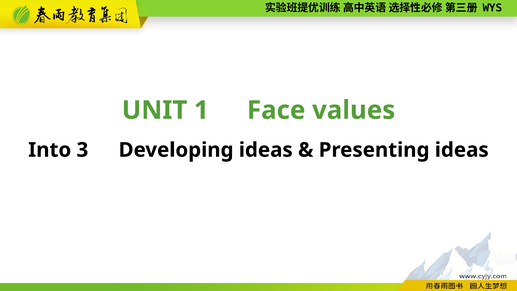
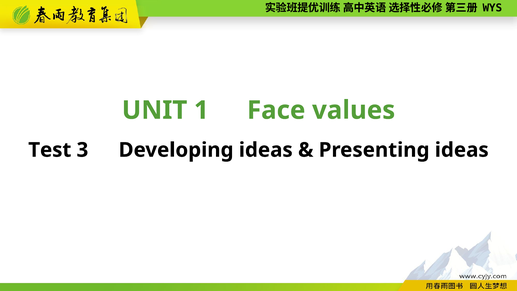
Into: Into -> Test (50, 150)
